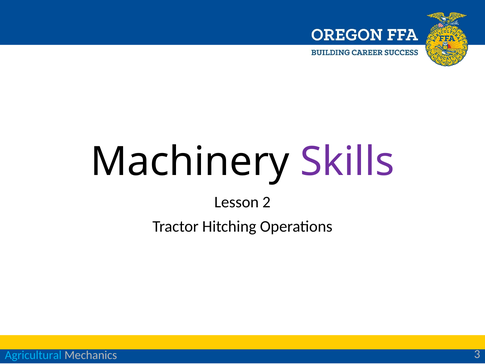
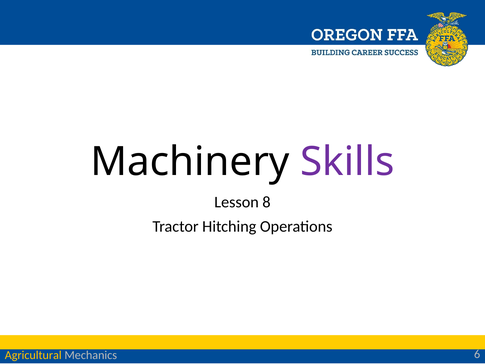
2: 2 -> 8 (267, 202)
Agricultural colour: light blue -> yellow (33, 355)
3: 3 -> 6 (477, 354)
